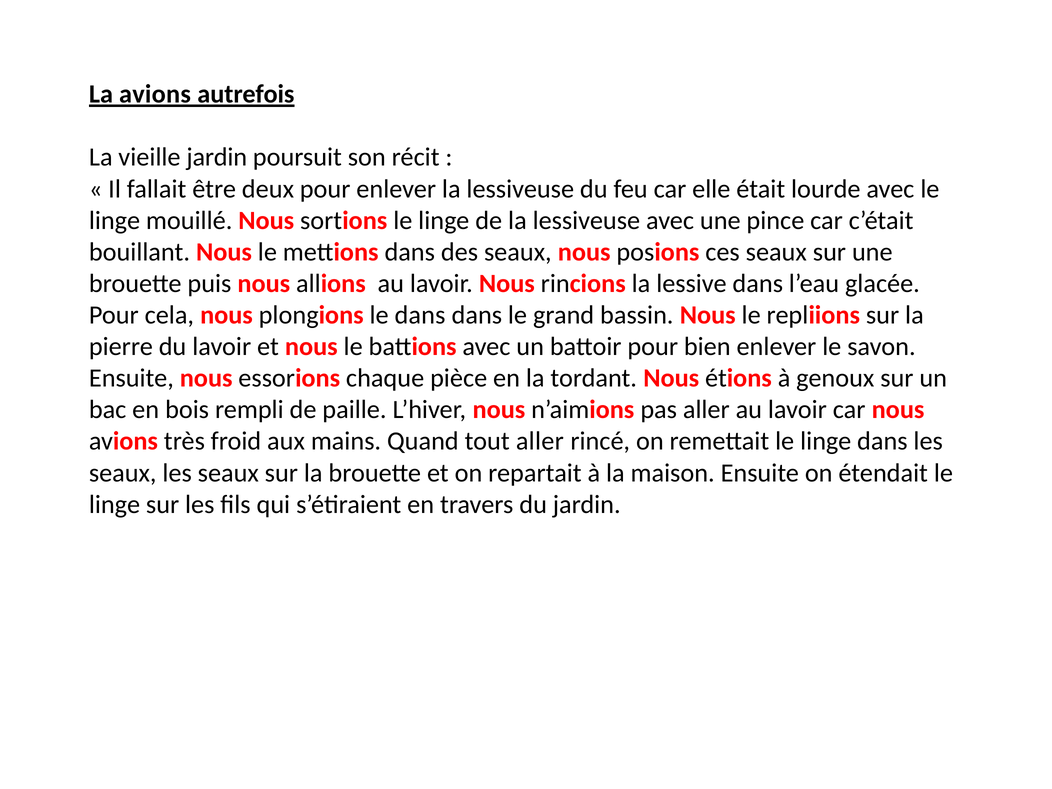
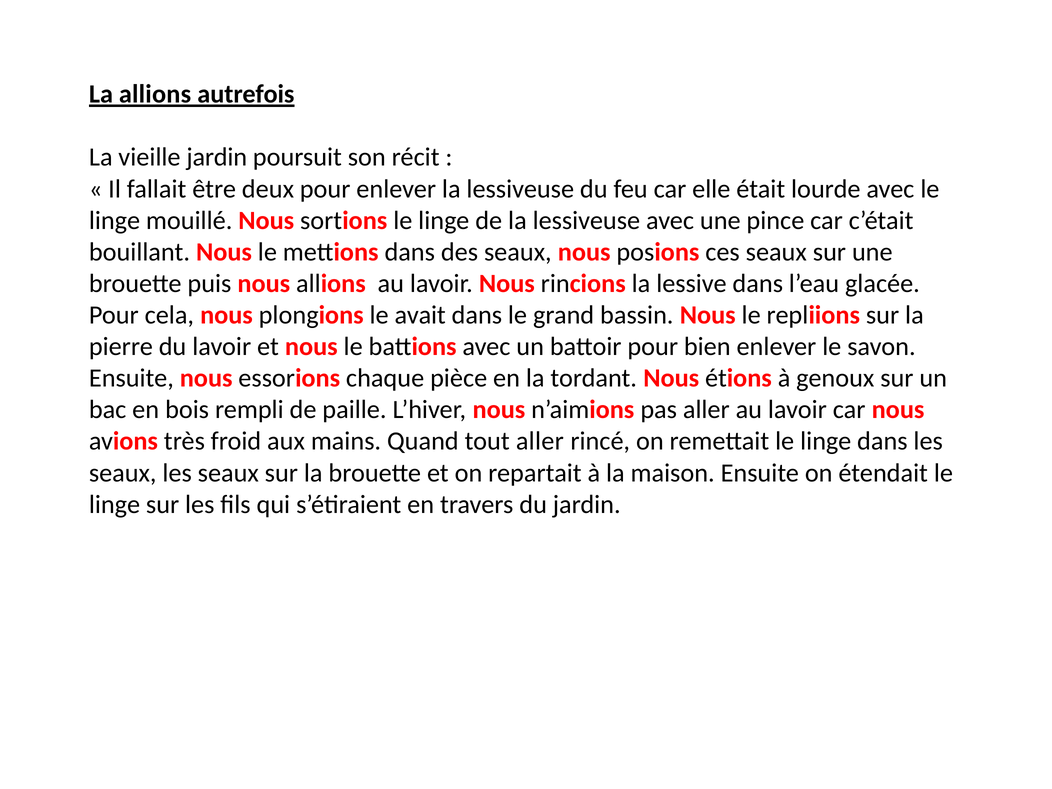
La avions: avions -> allions (155, 94)
le dans: dans -> avait (420, 315)
